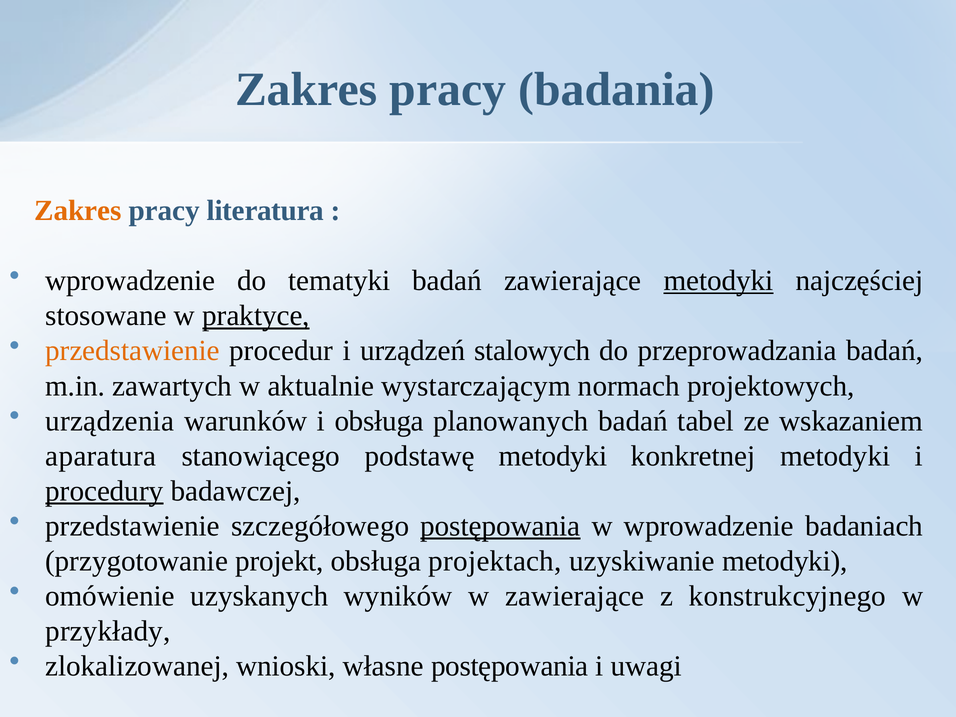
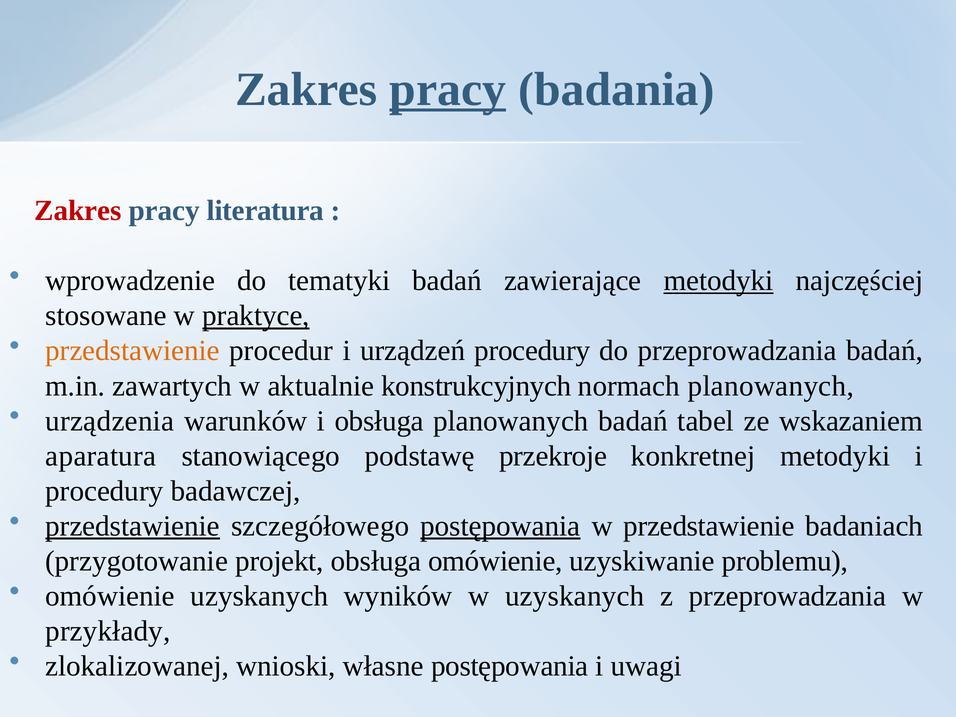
pracy underline: none -> present (448, 89)
Zakres colour: orange -> red (78, 211)
urządzeń stalowych: stalowych -> procedury (532, 351)
wystarczającym: wystarczającym -> konstrukcyjnych (476, 386)
normach projektowych: projektowych -> planowanych (771, 386)
podstawę metodyki: metodyki -> przekroje (553, 456)
procedury underline: present -> none (104, 491)
przedstawienie underline: none -> present (133, 526)
w wprowadzenie: wprowadzenie -> przedstawienie (709, 526)
obsługa projektach: projektach -> omówienie (495, 561)
uzyskiwanie metodyki: metodyki -> problemu (785, 561)
w zawierające: zawierające -> uzyskanych (575, 596)
z konstrukcyjnego: konstrukcyjnego -> przeprowadzania (788, 596)
